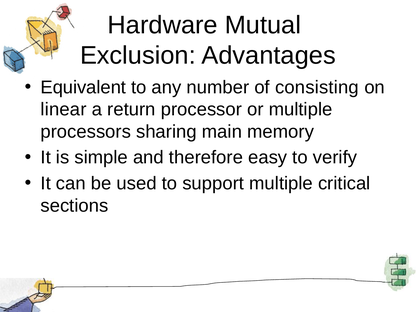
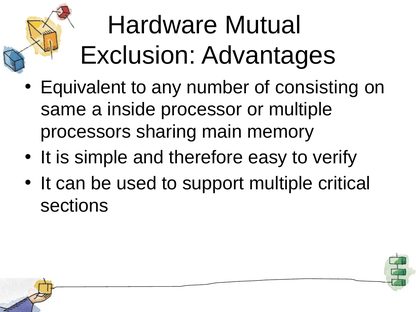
linear: linear -> same (64, 109)
return: return -> inside (131, 109)
